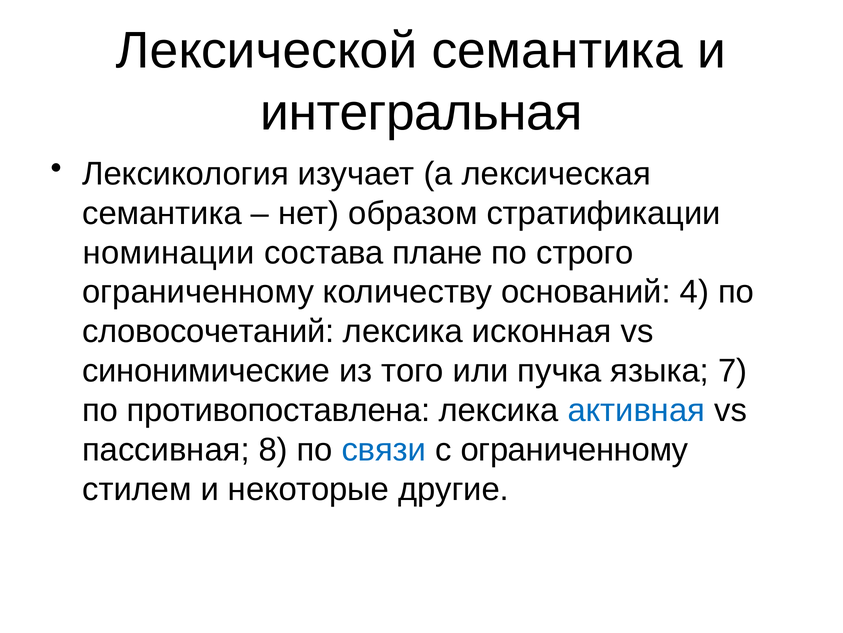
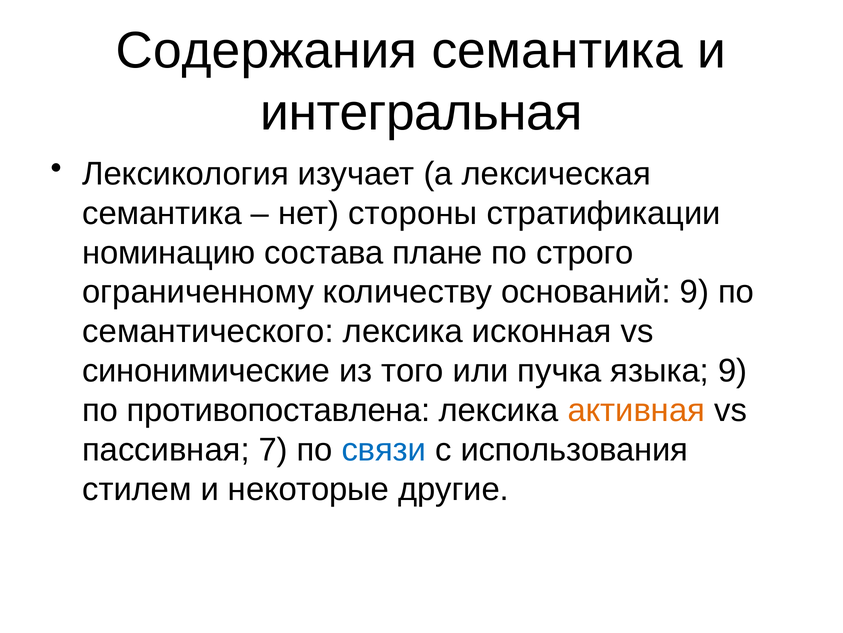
Лексической: Лексической -> Содержания (267, 51)
образом: образом -> стороны (413, 213)
номинации: номинации -> номинацию (169, 252)
оснований 4: 4 -> 9 (694, 292)
словосочетаний: словосочетаний -> семантического (208, 331)
языка 7: 7 -> 9 (733, 371)
активная colour: blue -> orange (636, 410)
8: 8 -> 7 (273, 449)
с ограниченному: ограниченному -> использования (574, 449)
